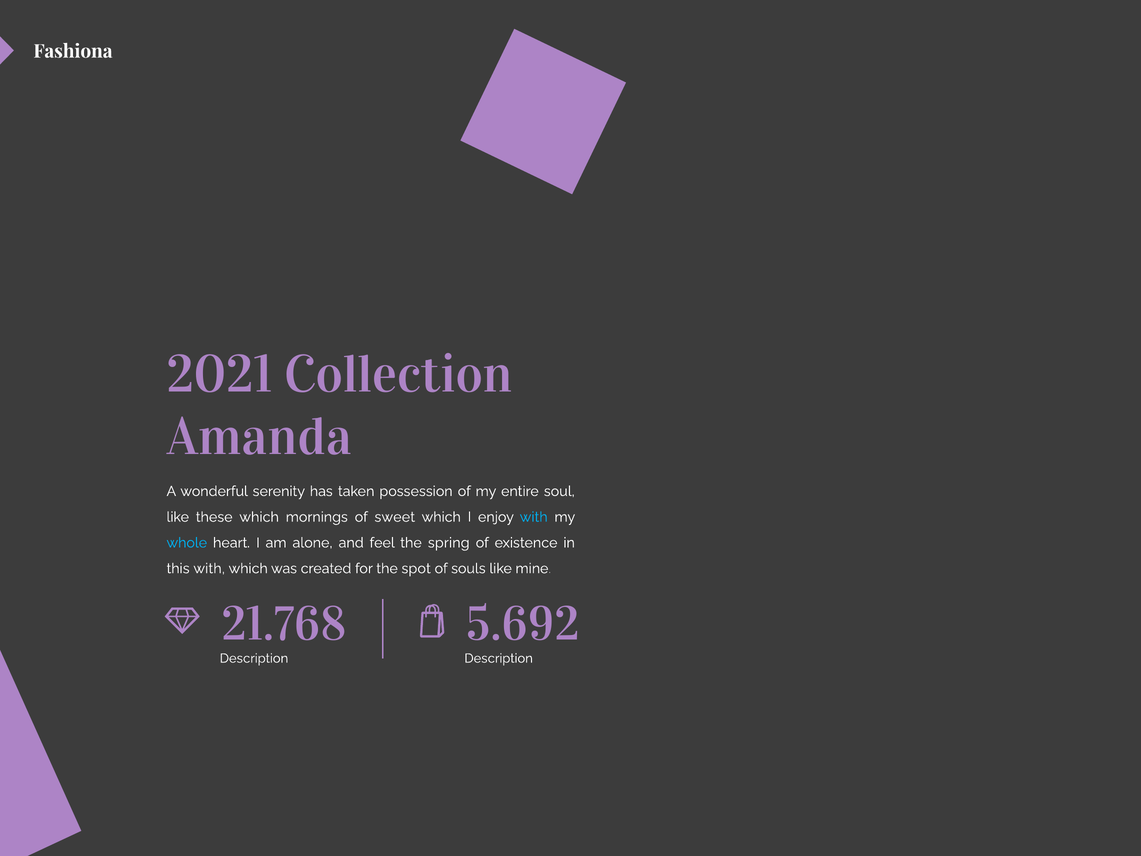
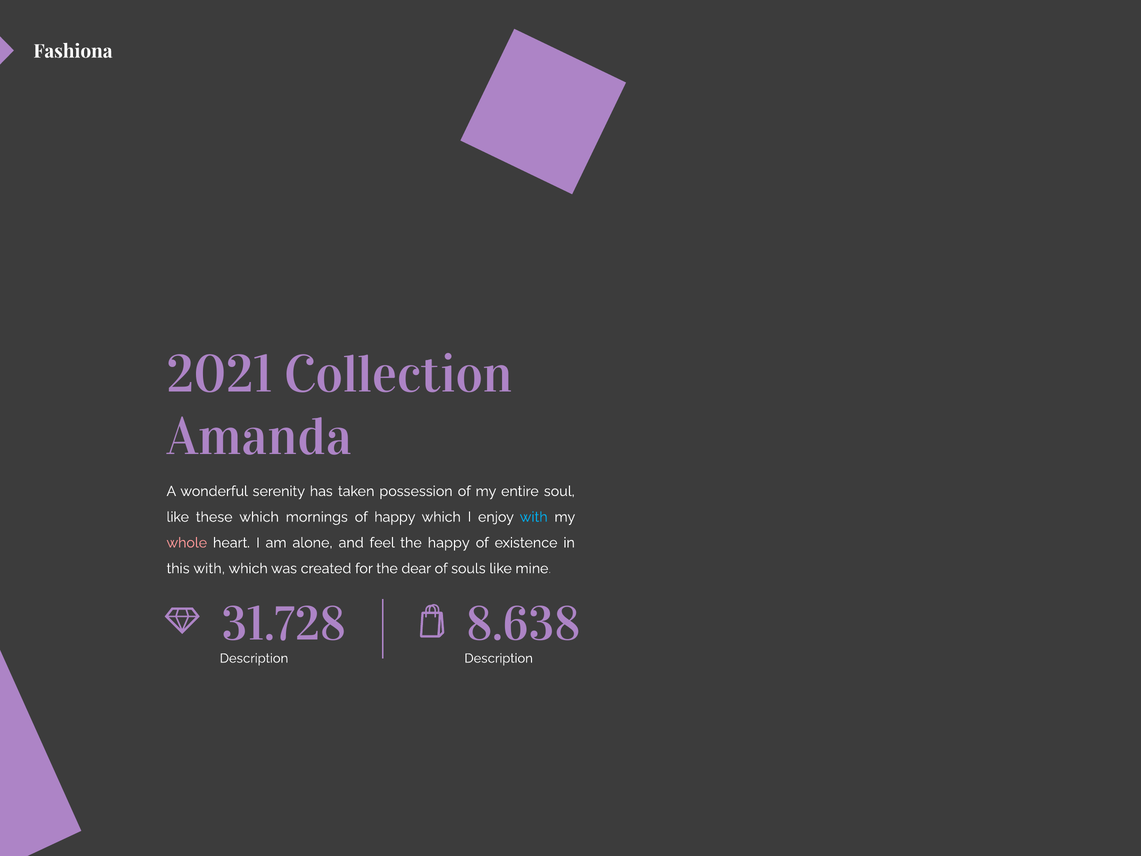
of sweet: sweet -> happy (395, 517)
whole colour: light blue -> pink (187, 543)
the spring: spring -> happy (449, 543)
spot: spot -> dear (416, 568)
21.768: 21.768 -> 31.728 (284, 624)
5.692: 5.692 -> 8.638 (523, 624)
